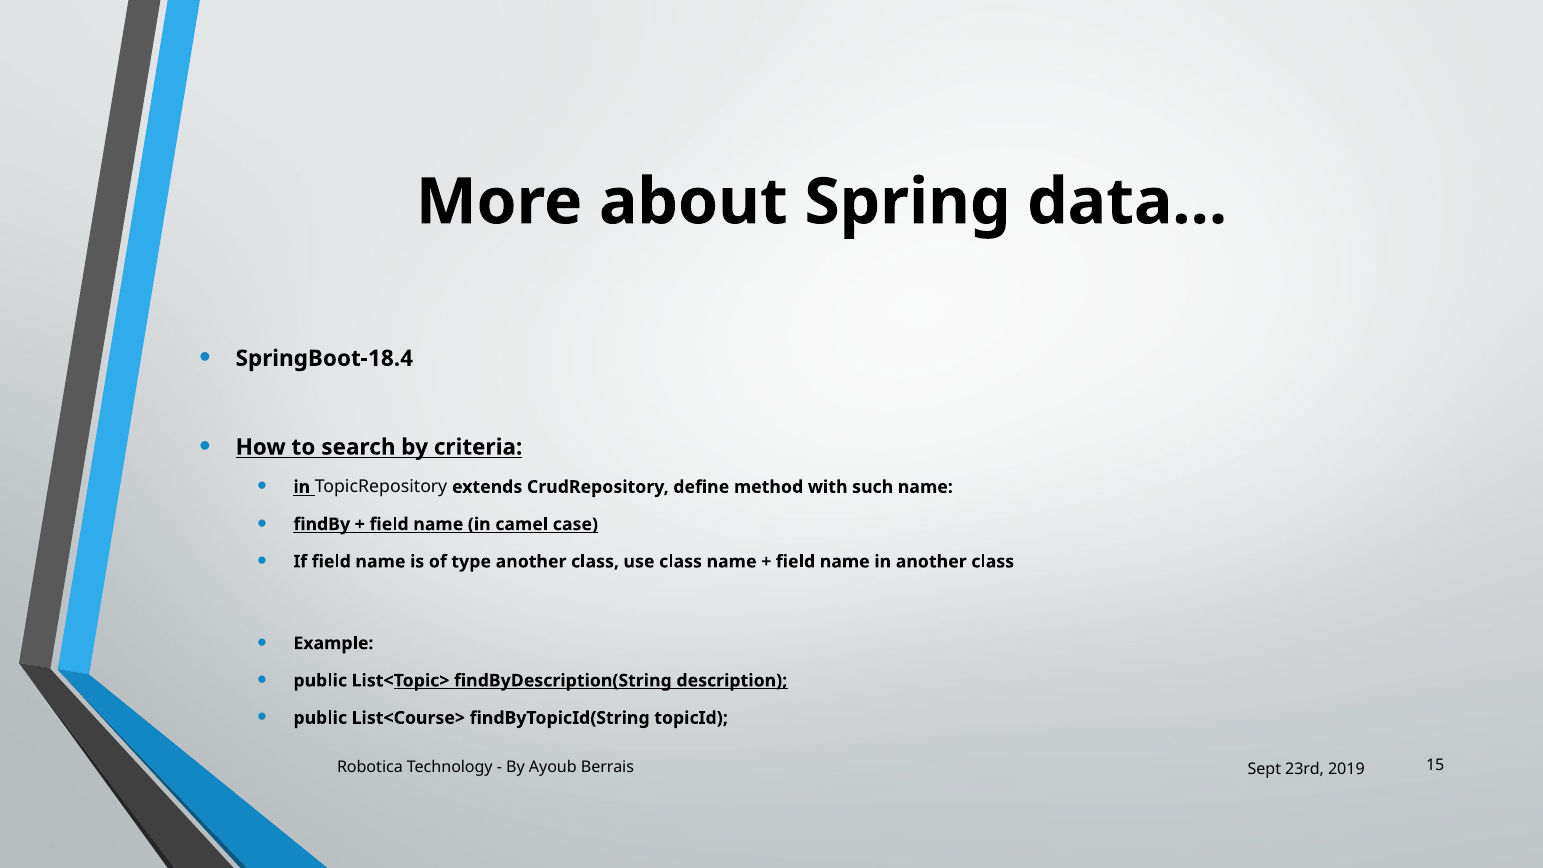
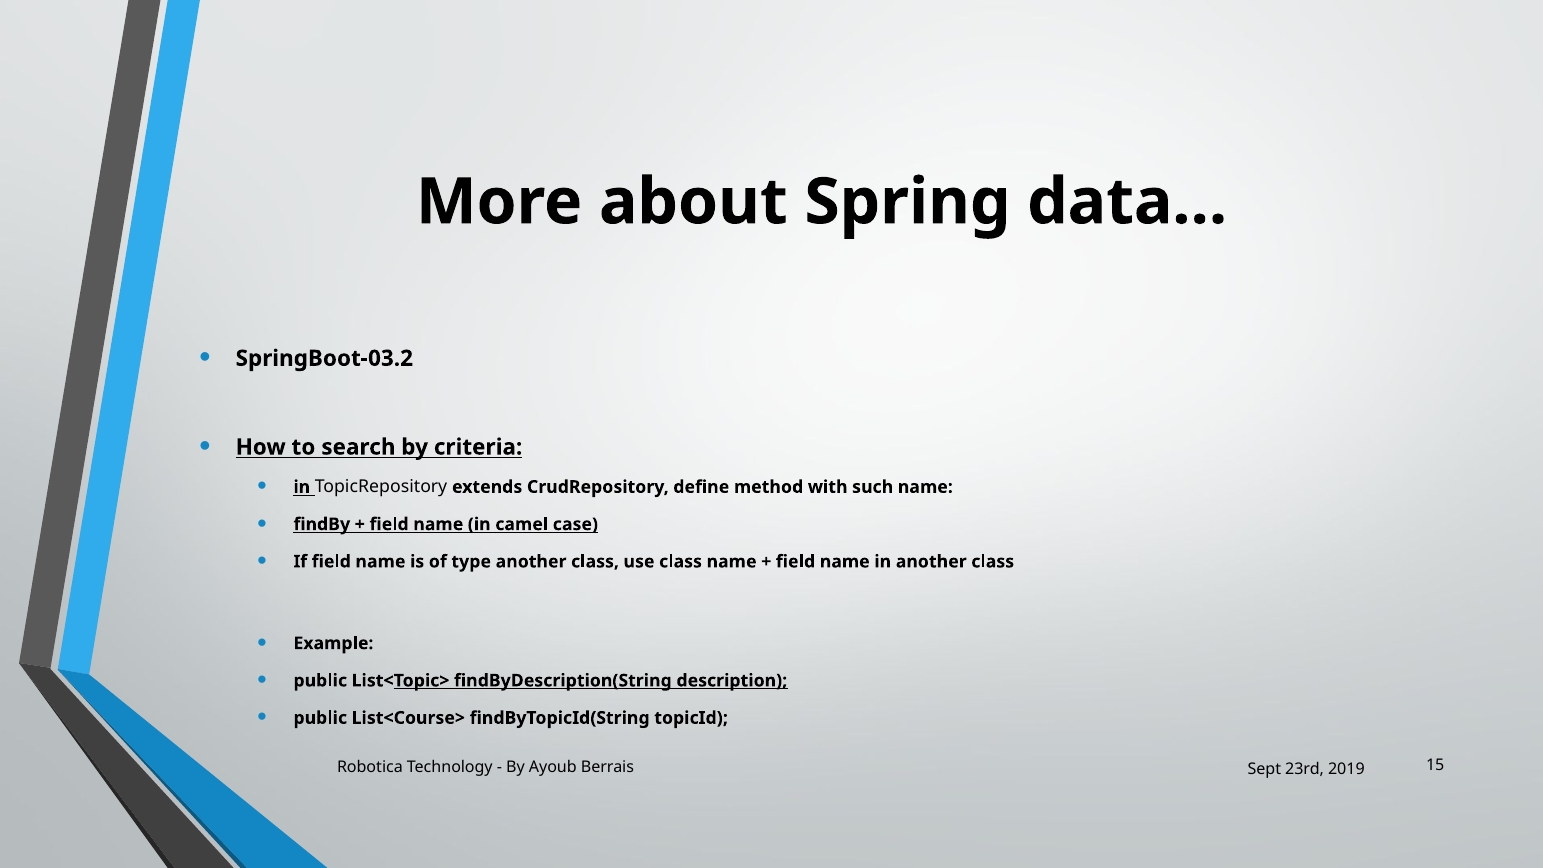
SpringBoot-18.4: SpringBoot-18.4 -> SpringBoot-03.2 (324, 358)
